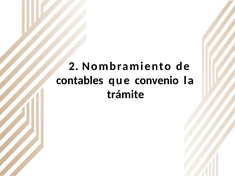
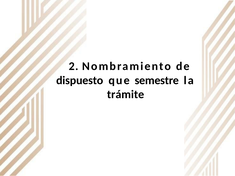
contables: contables -> dispuesto (80, 80)
convenio: convenio -> semestre (157, 80)
